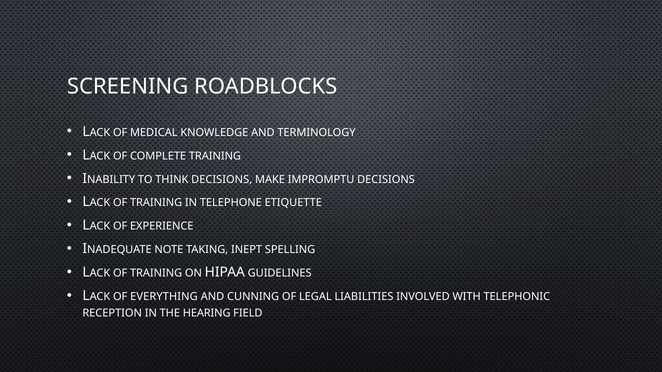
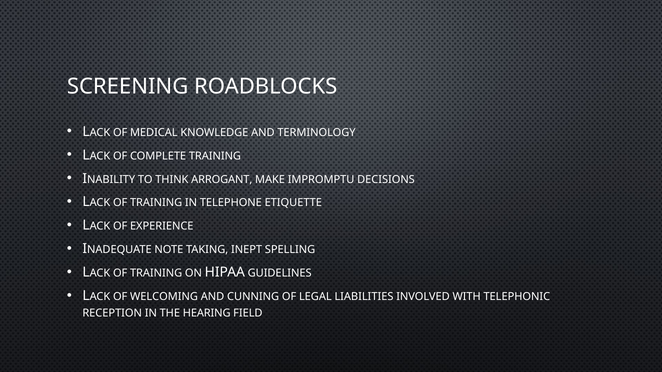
THINK DECISIONS: DECISIONS -> ARROGANT (222, 180)
EVERYTHING: EVERYTHING -> WELCOMING (164, 297)
